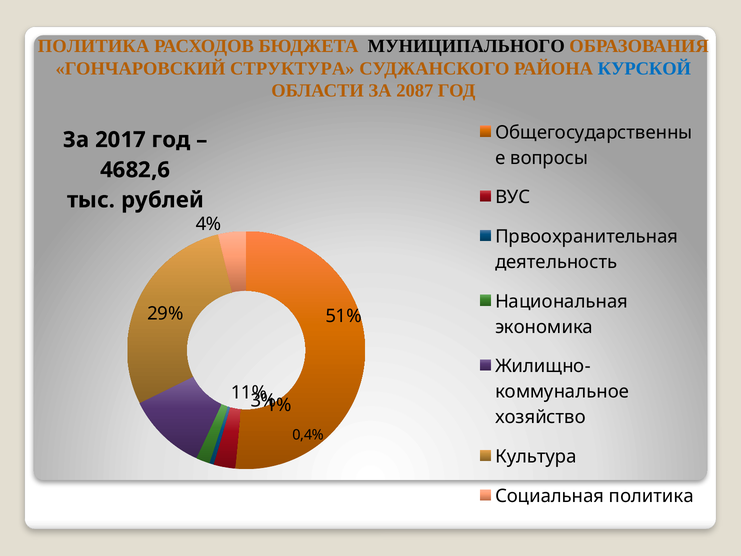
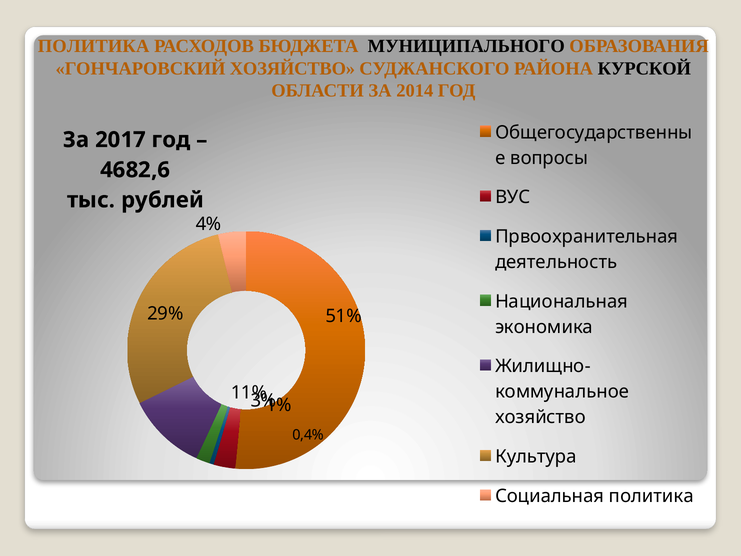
ГОНЧАРОВСКИЙ СТРУКТУРА: СТРУКТУРА -> ХОЗЯЙСТВО (292, 68)
КУРСКОЙ colour: blue -> black (644, 68)
2087: 2087 -> 2014 (415, 91)
